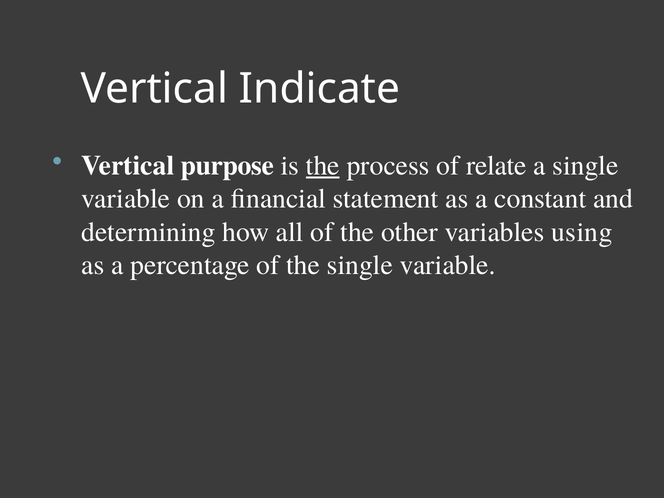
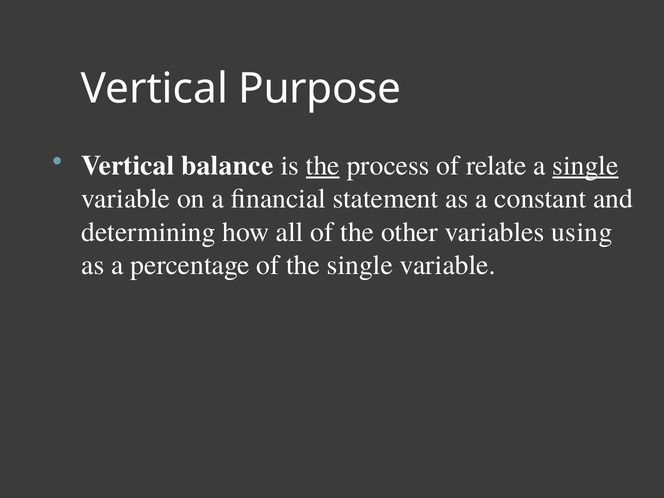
Indicate: Indicate -> Purpose (320, 89)
purpose: purpose -> balance (227, 166)
single underline: none -> present (585, 166)
